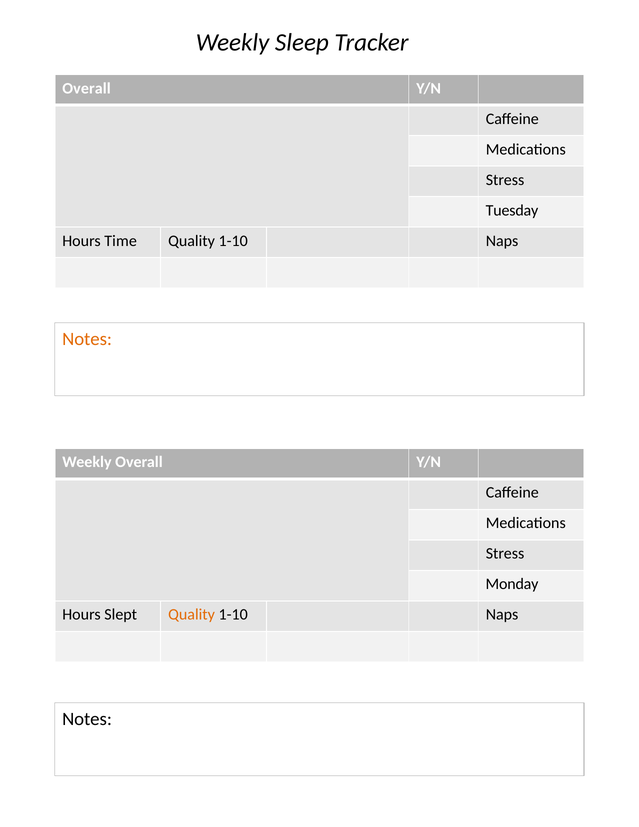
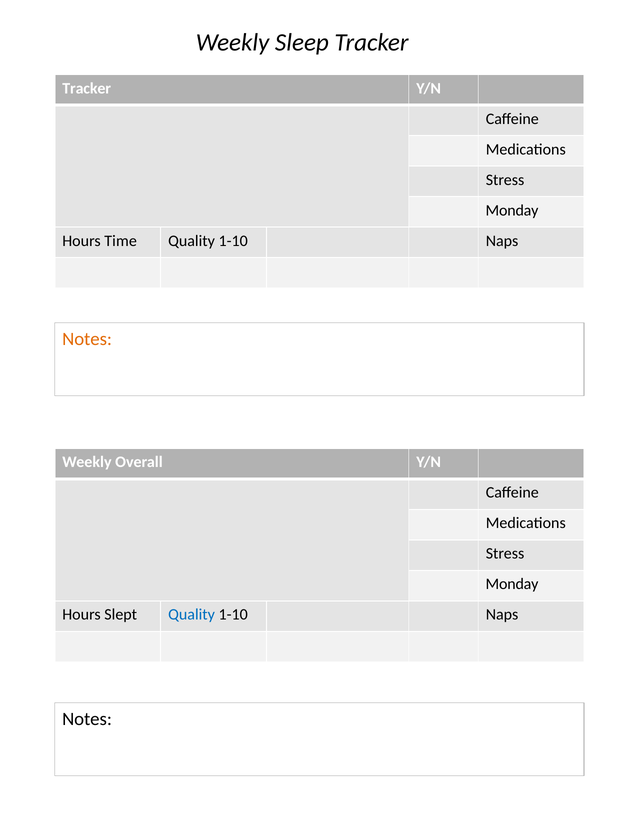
Overall: Overall -> Tracker (87, 88)
Tuesday: Tuesday -> Monday (512, 210)
Quality colour: orange -> blue (192, 615)
